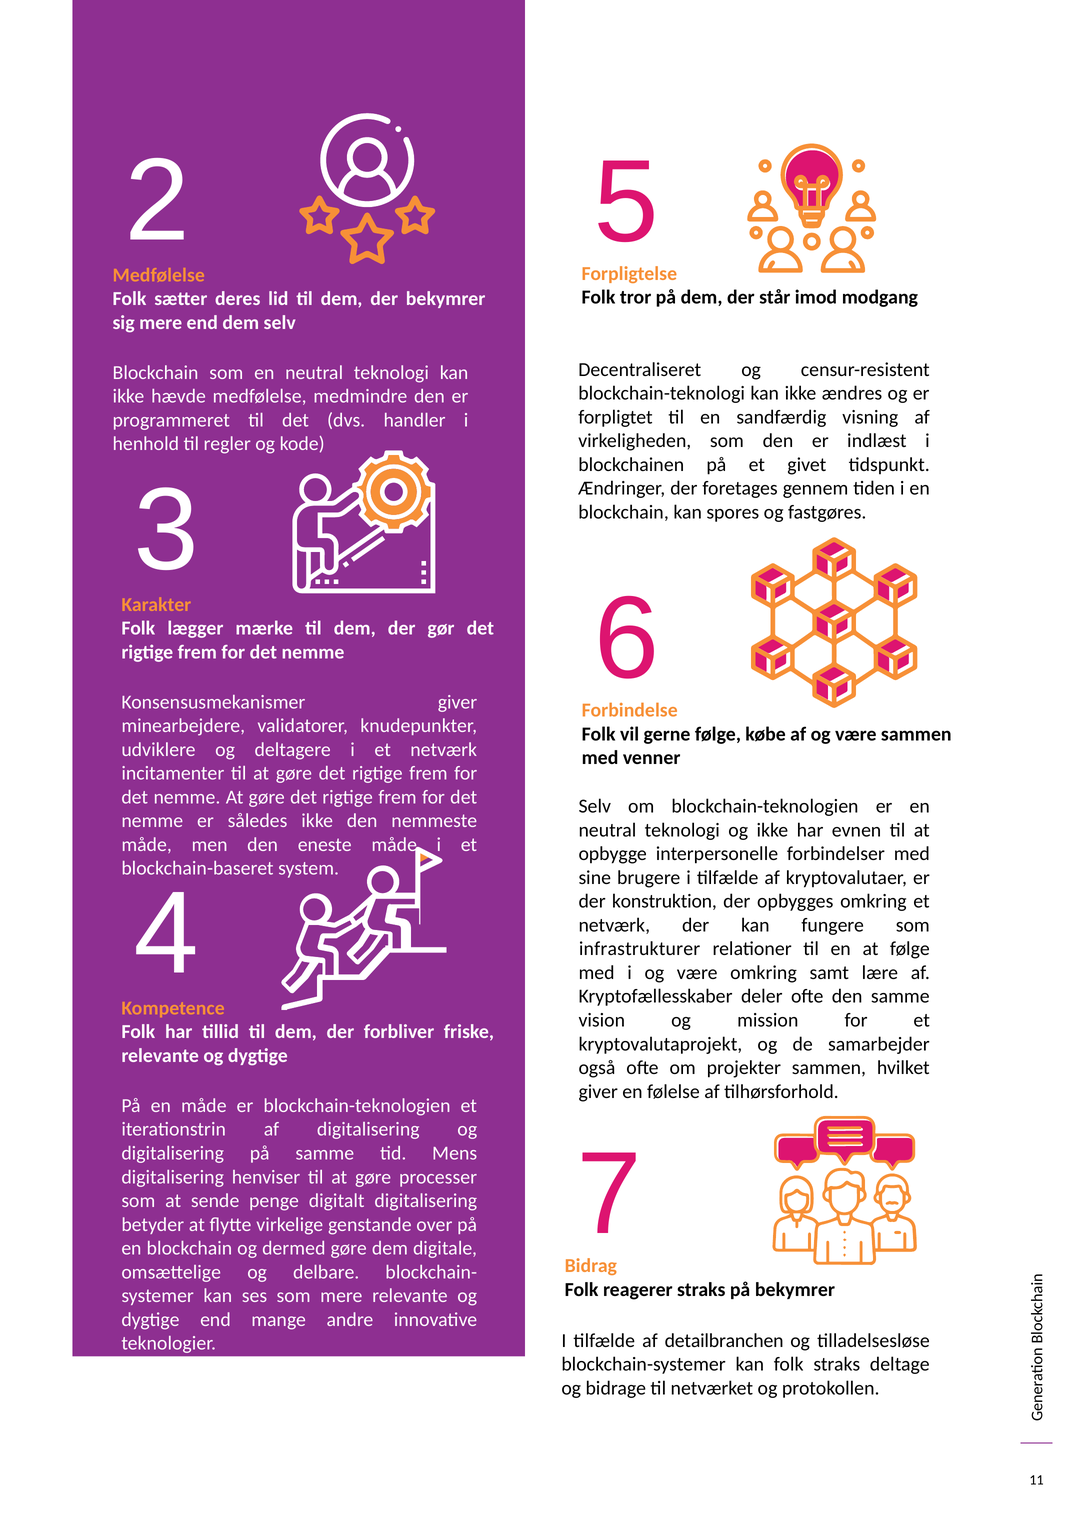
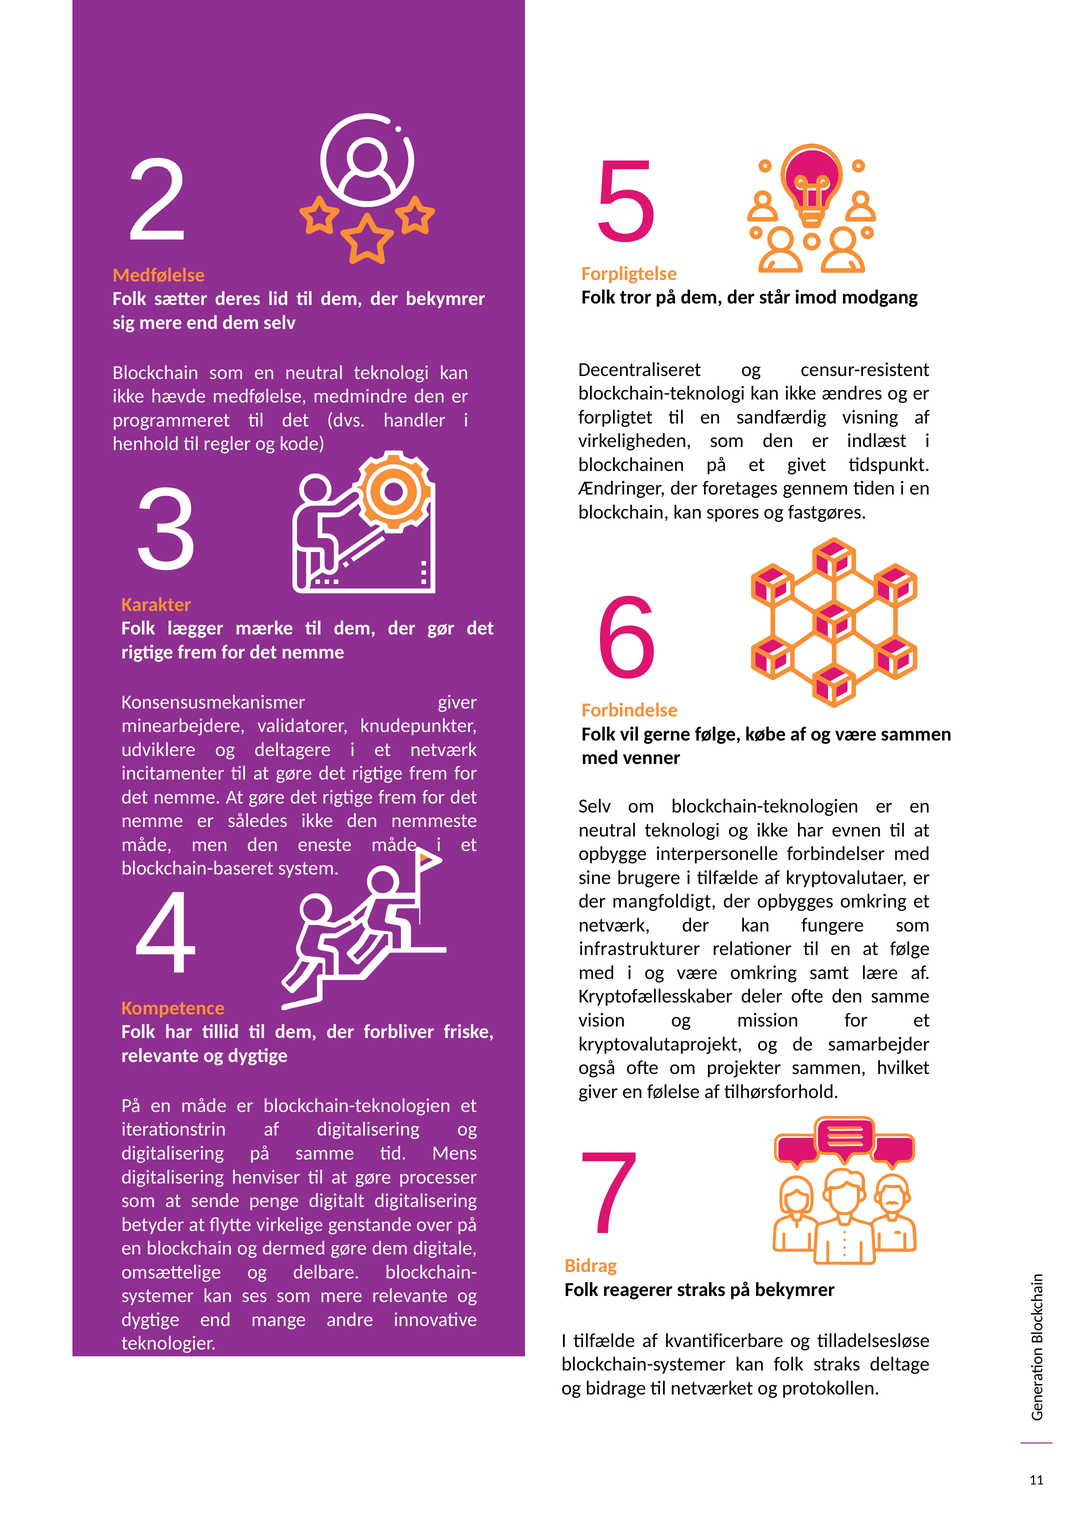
konstruktion: konstruktion -> mangfoldigt (664, 901)
detailbranchen: detailbranchen -> kvantificerbare (724, 1340)
